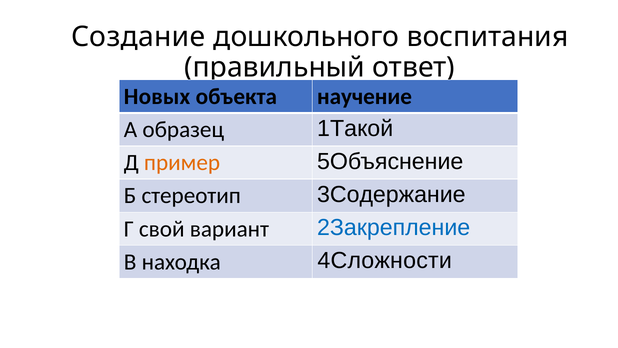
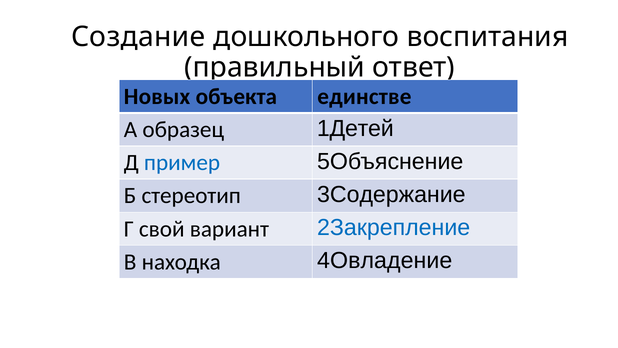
научение: научение -> единстве (364, 97)
1Такой: 1Такой -> 1Детей (355, 128)
пример colour: orange -> blue (182, 163)
4Сложности: 4Сложности -> 4Овладение (385, 261)
